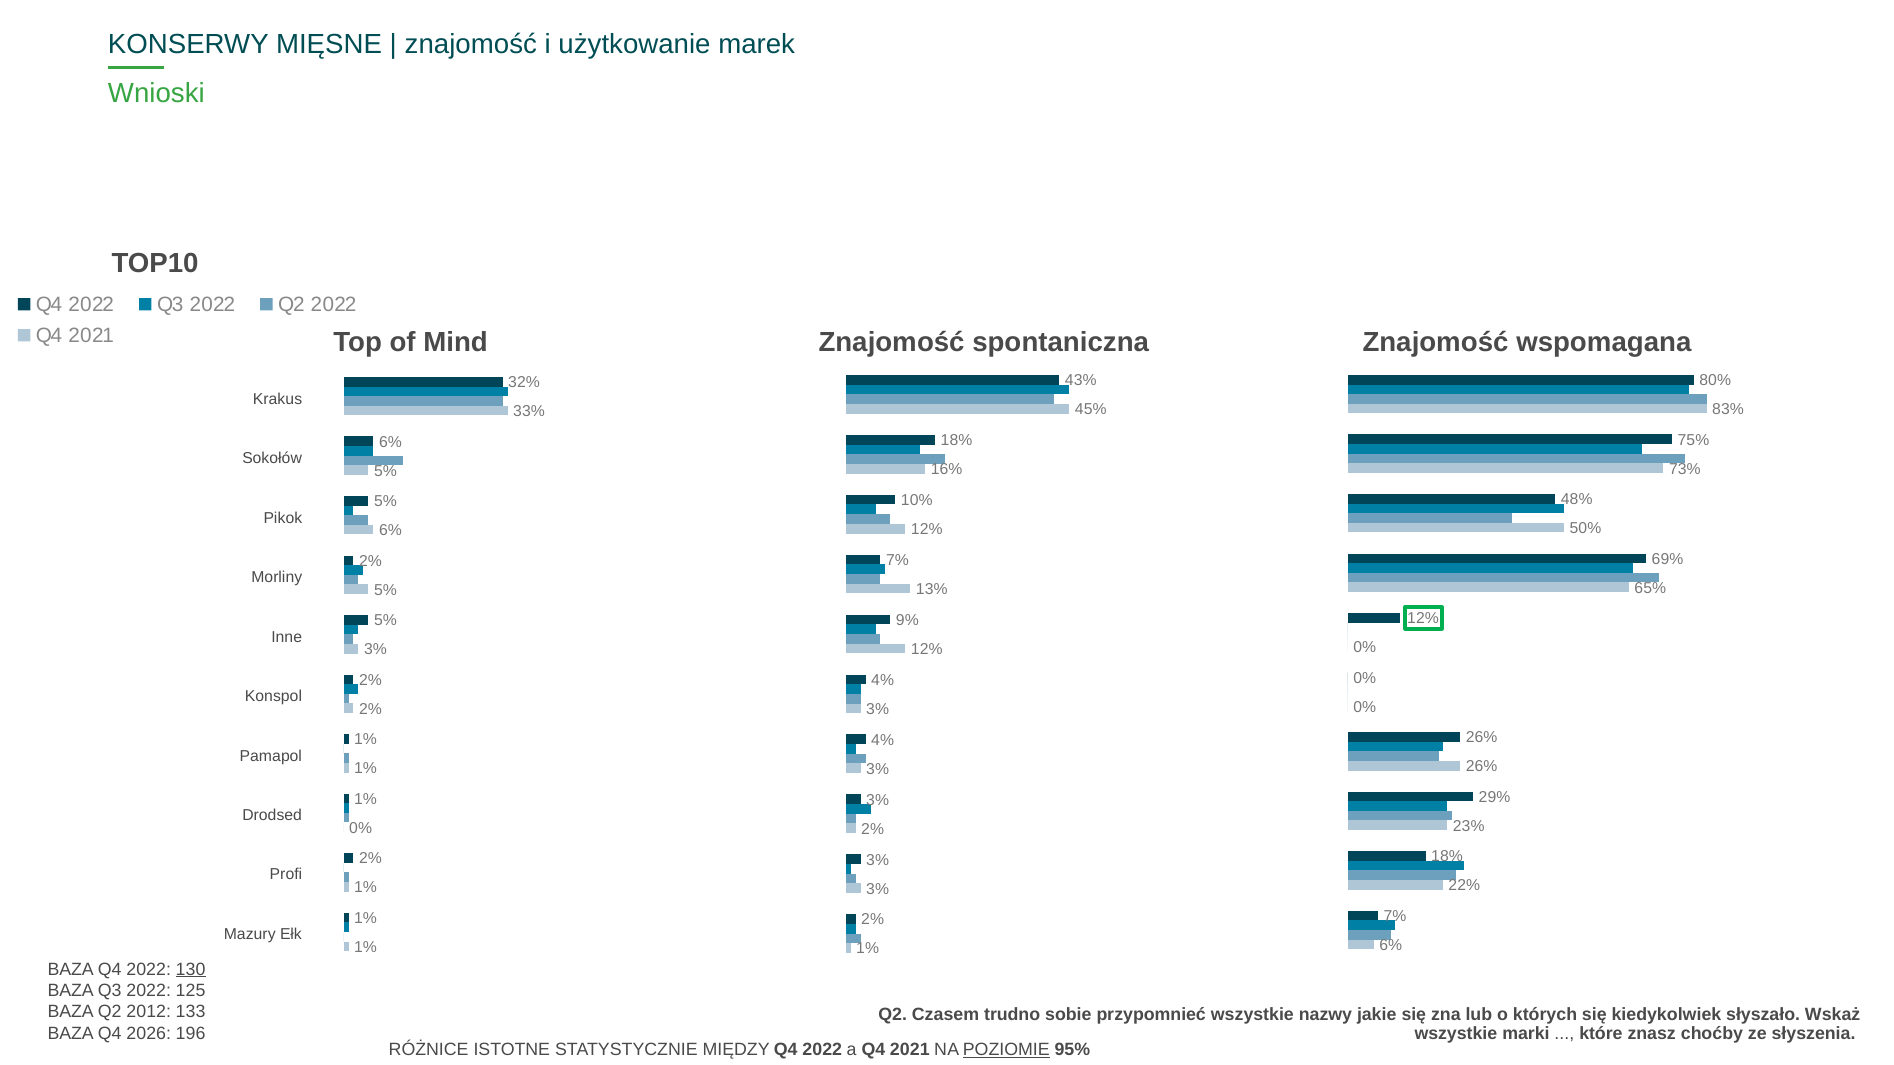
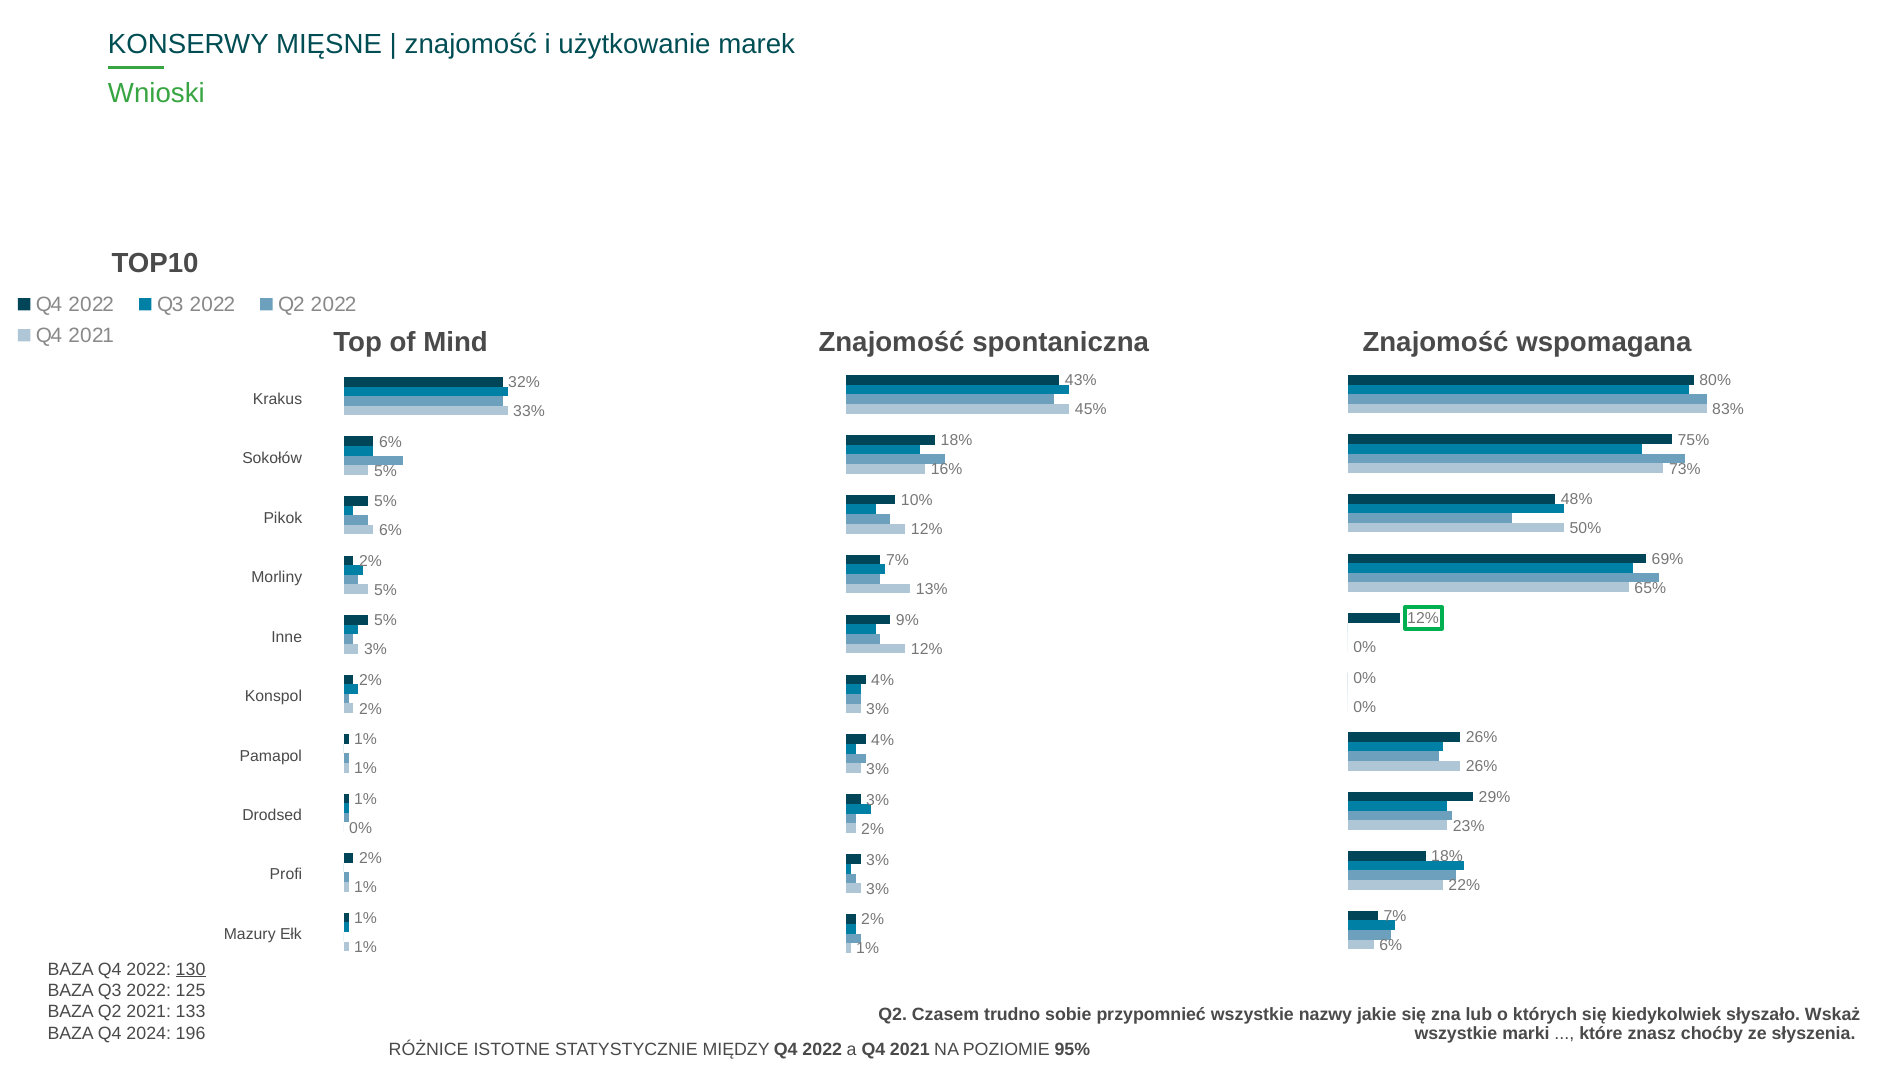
Q2 2012: 2012 -> 2021 (149, 1012)
2026: 2026 -> 2024 (149, 1034)
POZIOMIE underline: present -> none (1006, 1050)
